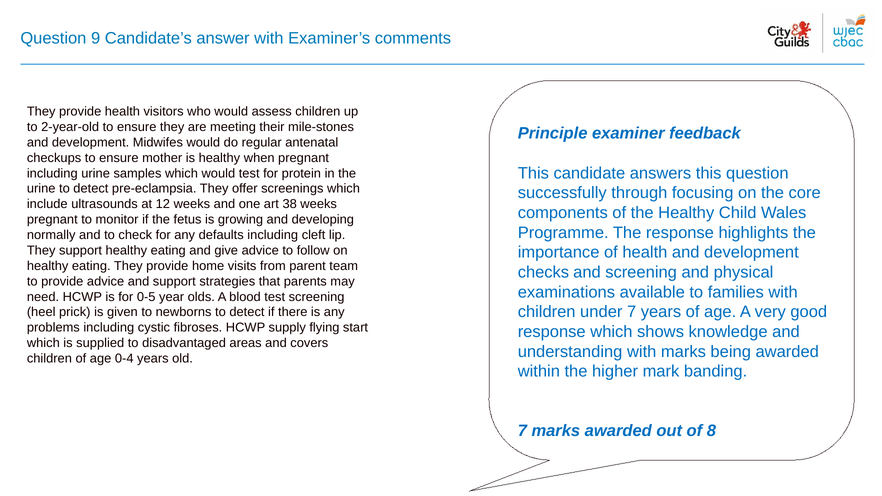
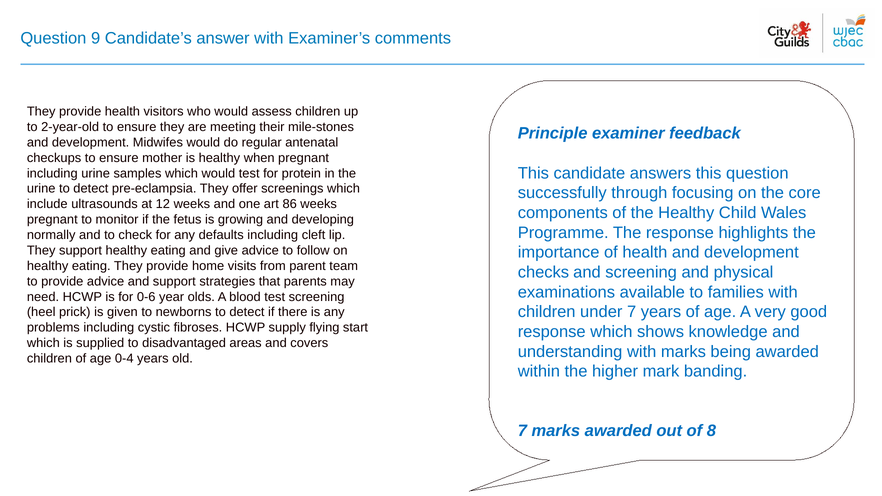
38: 38 -> 86 (290, 204)
0-5: 0-5 -> 0-6 (146, 297)
